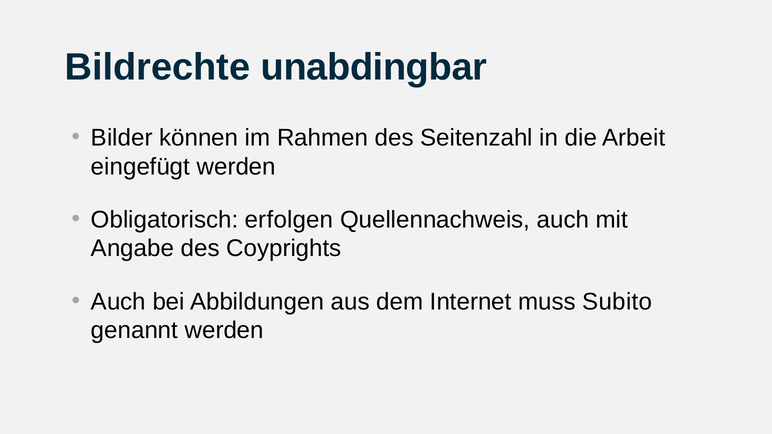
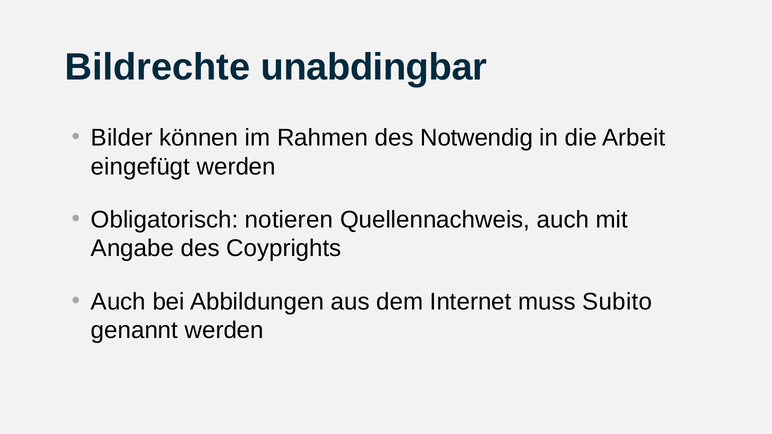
Seitenzahl: Seitenzahl -> Notwendig (477, 138)
erfolgen: erfolgen -> notieren (289, 220)
